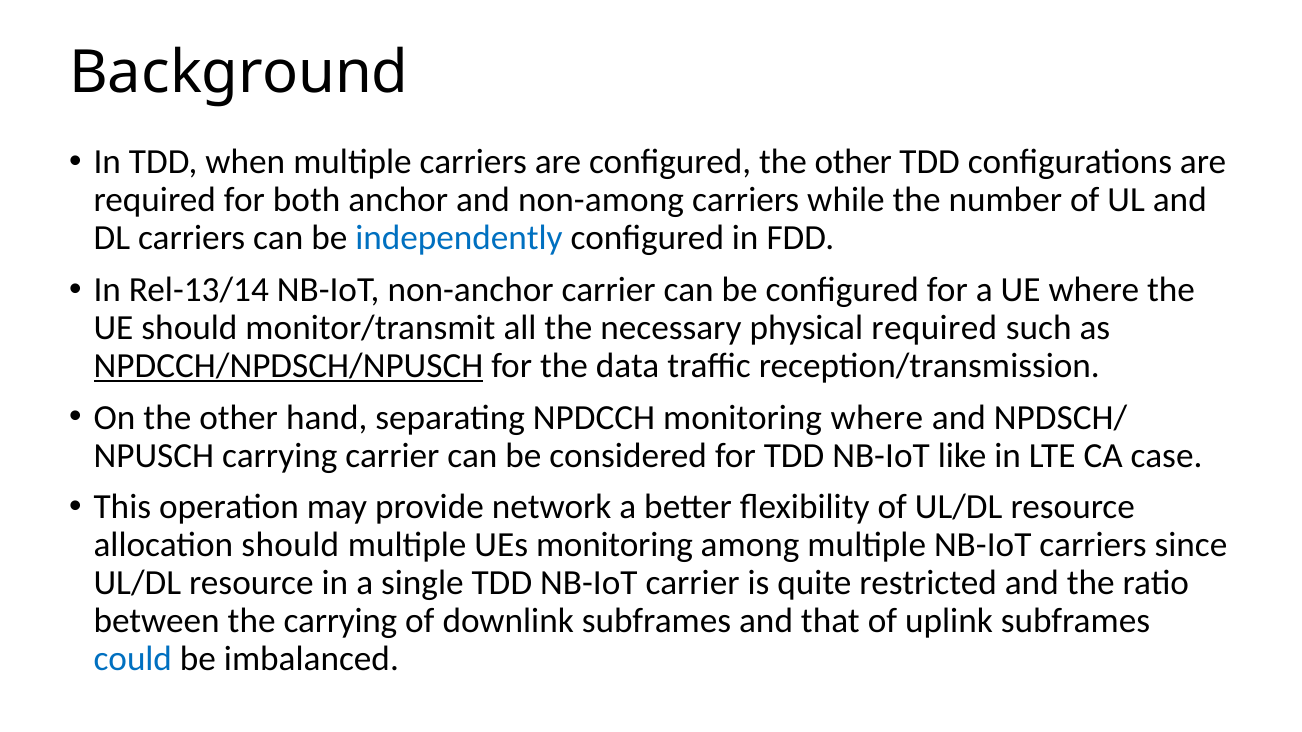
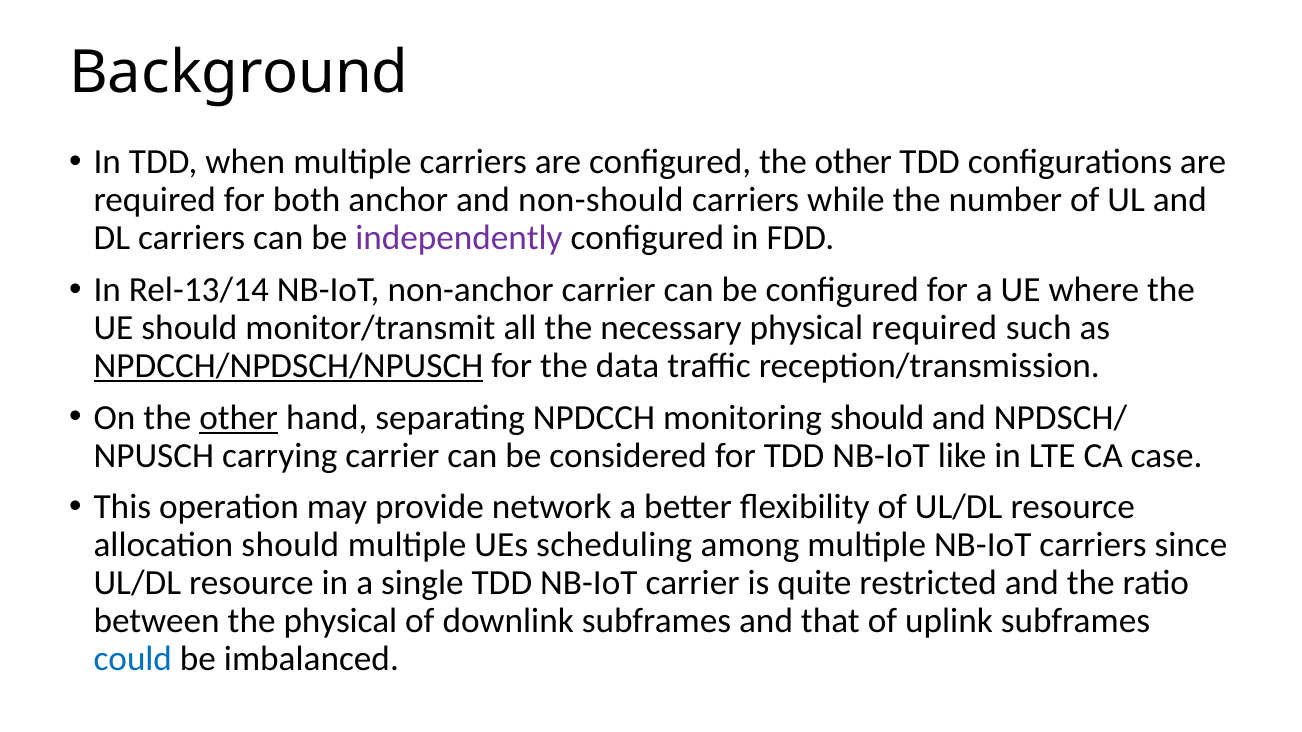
non-among: non-among -> non-should (601, 200)
independently colour: blue -> purple (459, 238)
other underline: none -> present (239, 418)
monitoring where: where -> should (877, 418)
UEs monitoring: monitoring -> scheduling (614, 545)
the carrying: carrying -> physical (340, 622)
